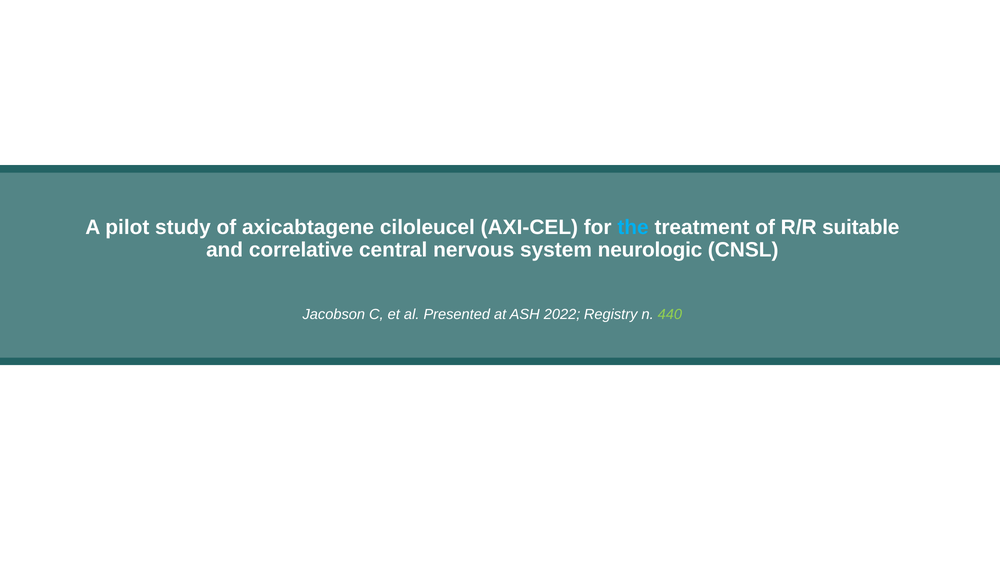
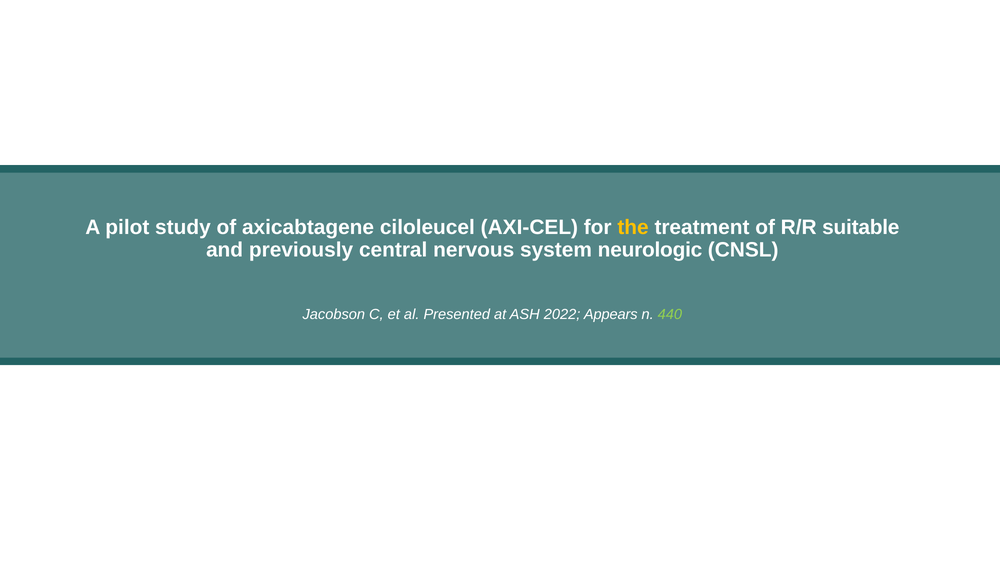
the colour: light blue -> yellow (633, 227)
correlative: correlative -> previously (301, 250)
Registry: Registry -> Appears (611, 315)
